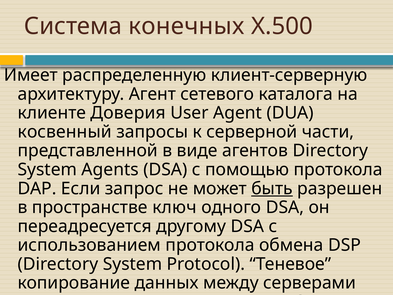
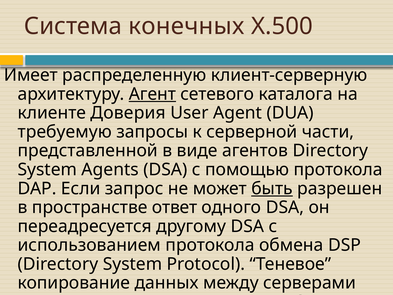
Агент underline: none -> present (152, 94)
косвенный: косвенный -> требуемую (65, 132)
ключ: ключ -> ответ (175, 207)
